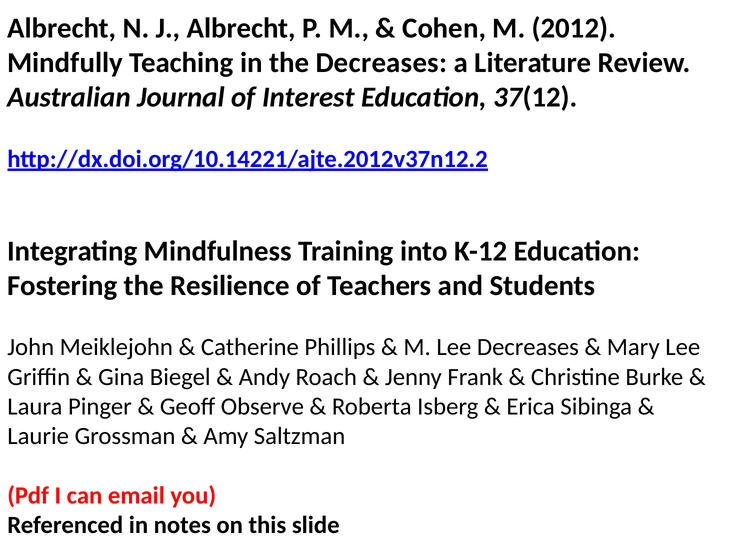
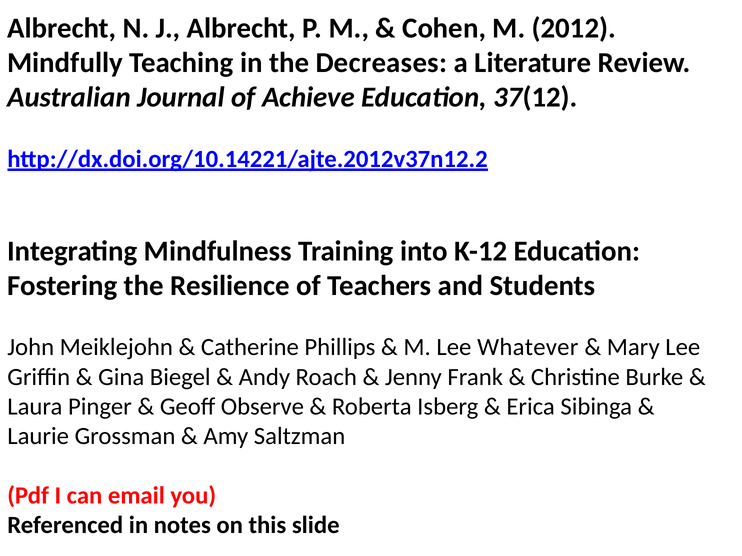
Interest: Interest -> Achieve (308, 98)
Lee Decreases: Decreases -> Whatever (528, 348)
